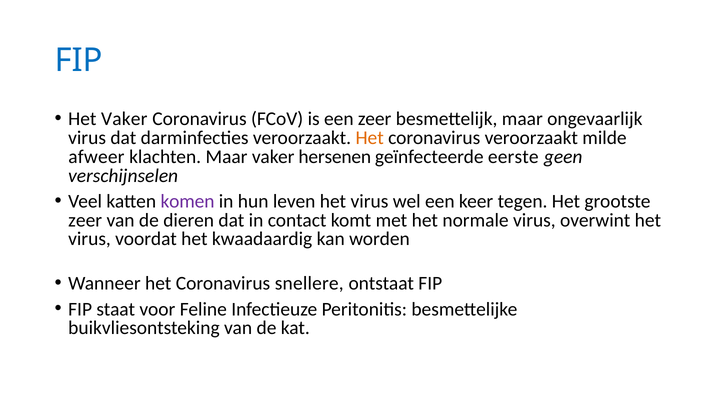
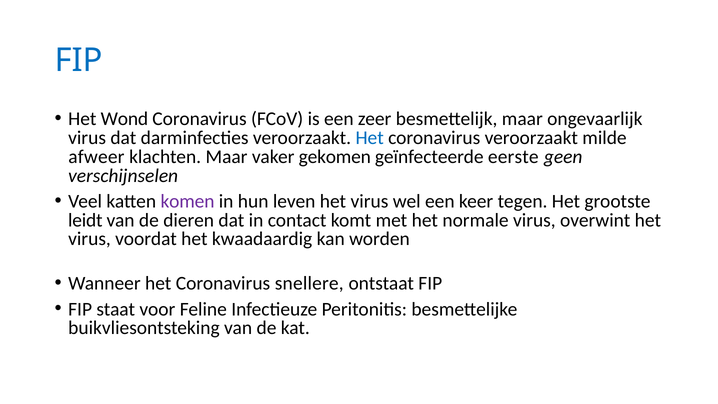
Het Vaker: Vaker -> Wond (124, 119)
Het colour: orange -> blue (370, 138)
hersenen: hersenen -> gekomen (335, 157)
zeer: zeer -> leidt (85, 220)
